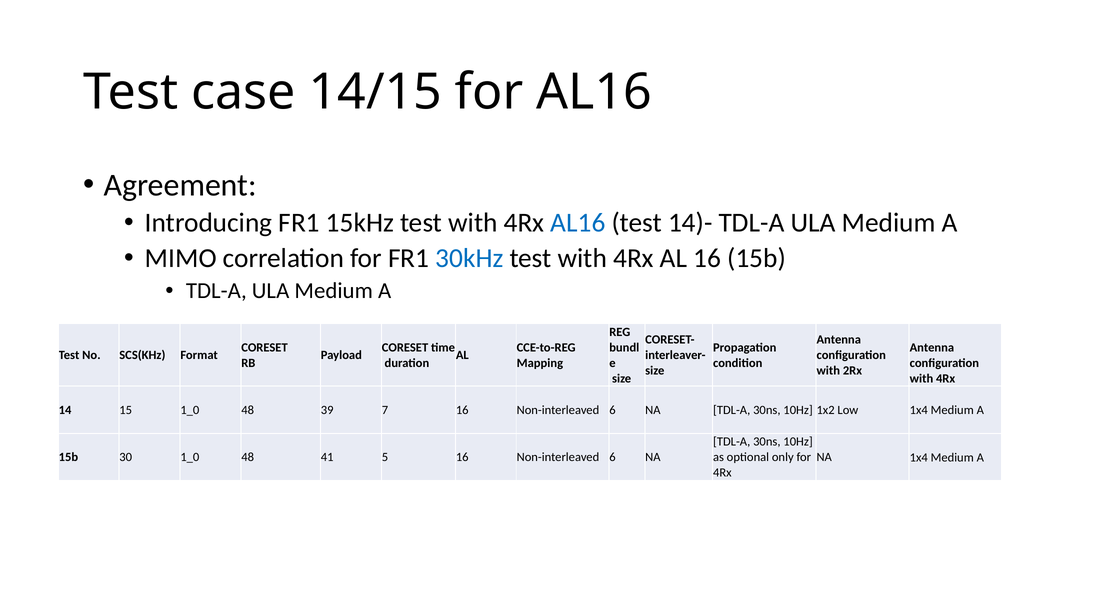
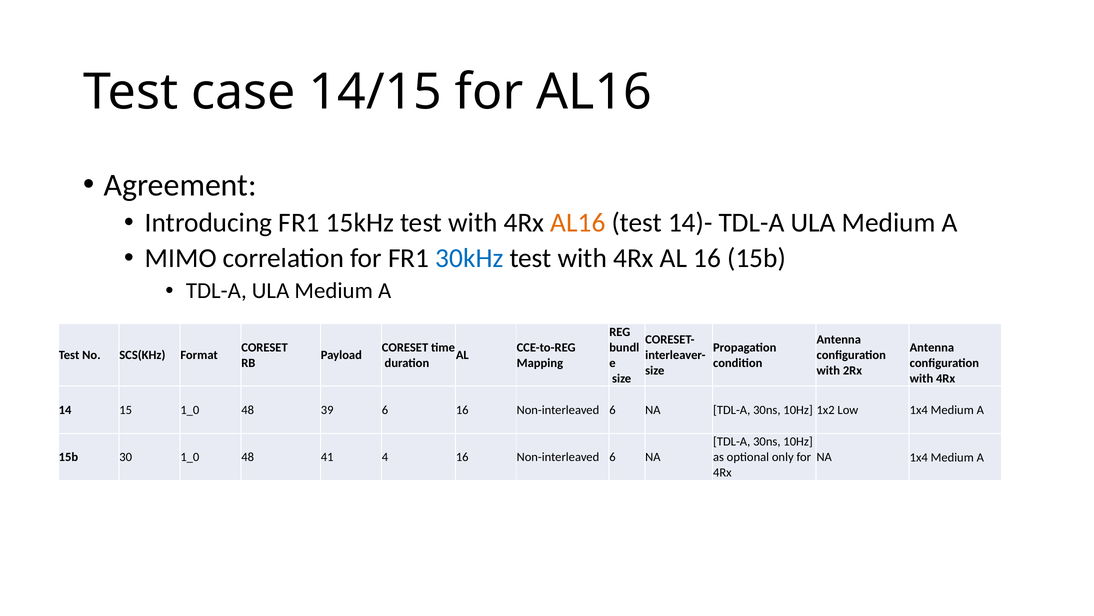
AL16 colour: blue -> orange (578, 223)
39 7: 7 -> 6 (385, 410)
5: 5 -> 4 (385, 457)
